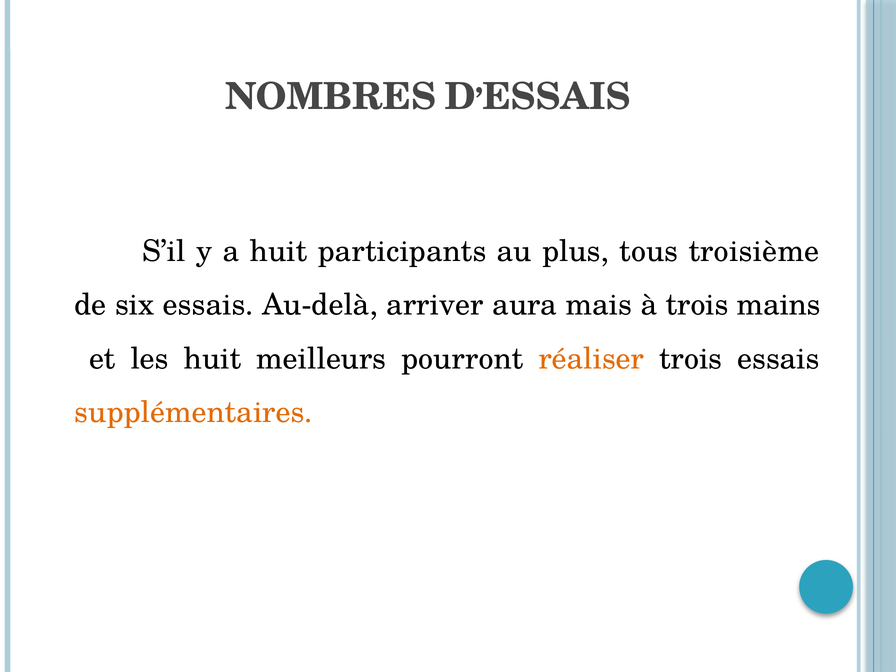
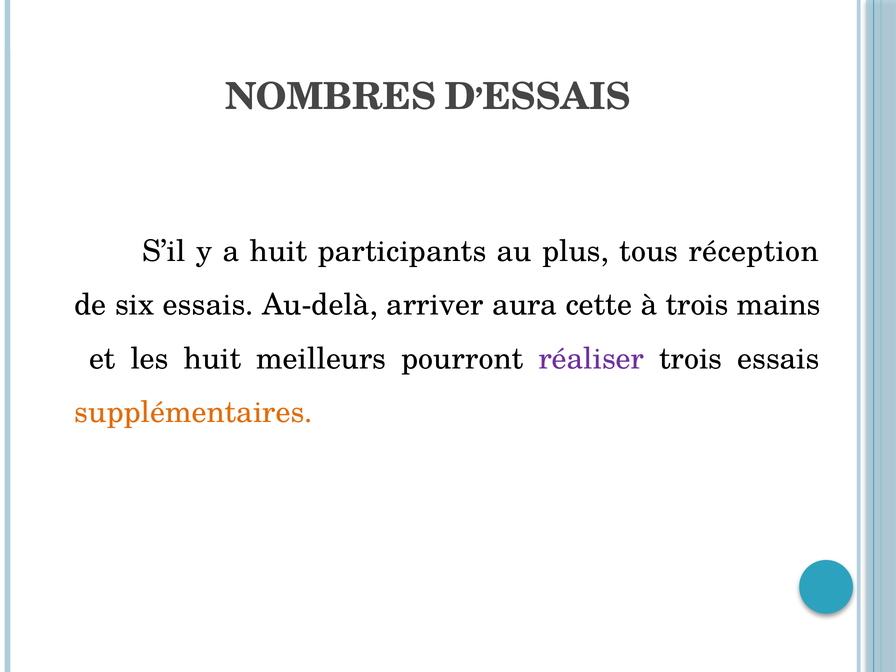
troisième: troisième -> réception (754, 251)
mais: mais -> cette (599, 305)
réaliser colour: orange -> purple (591, 359)
